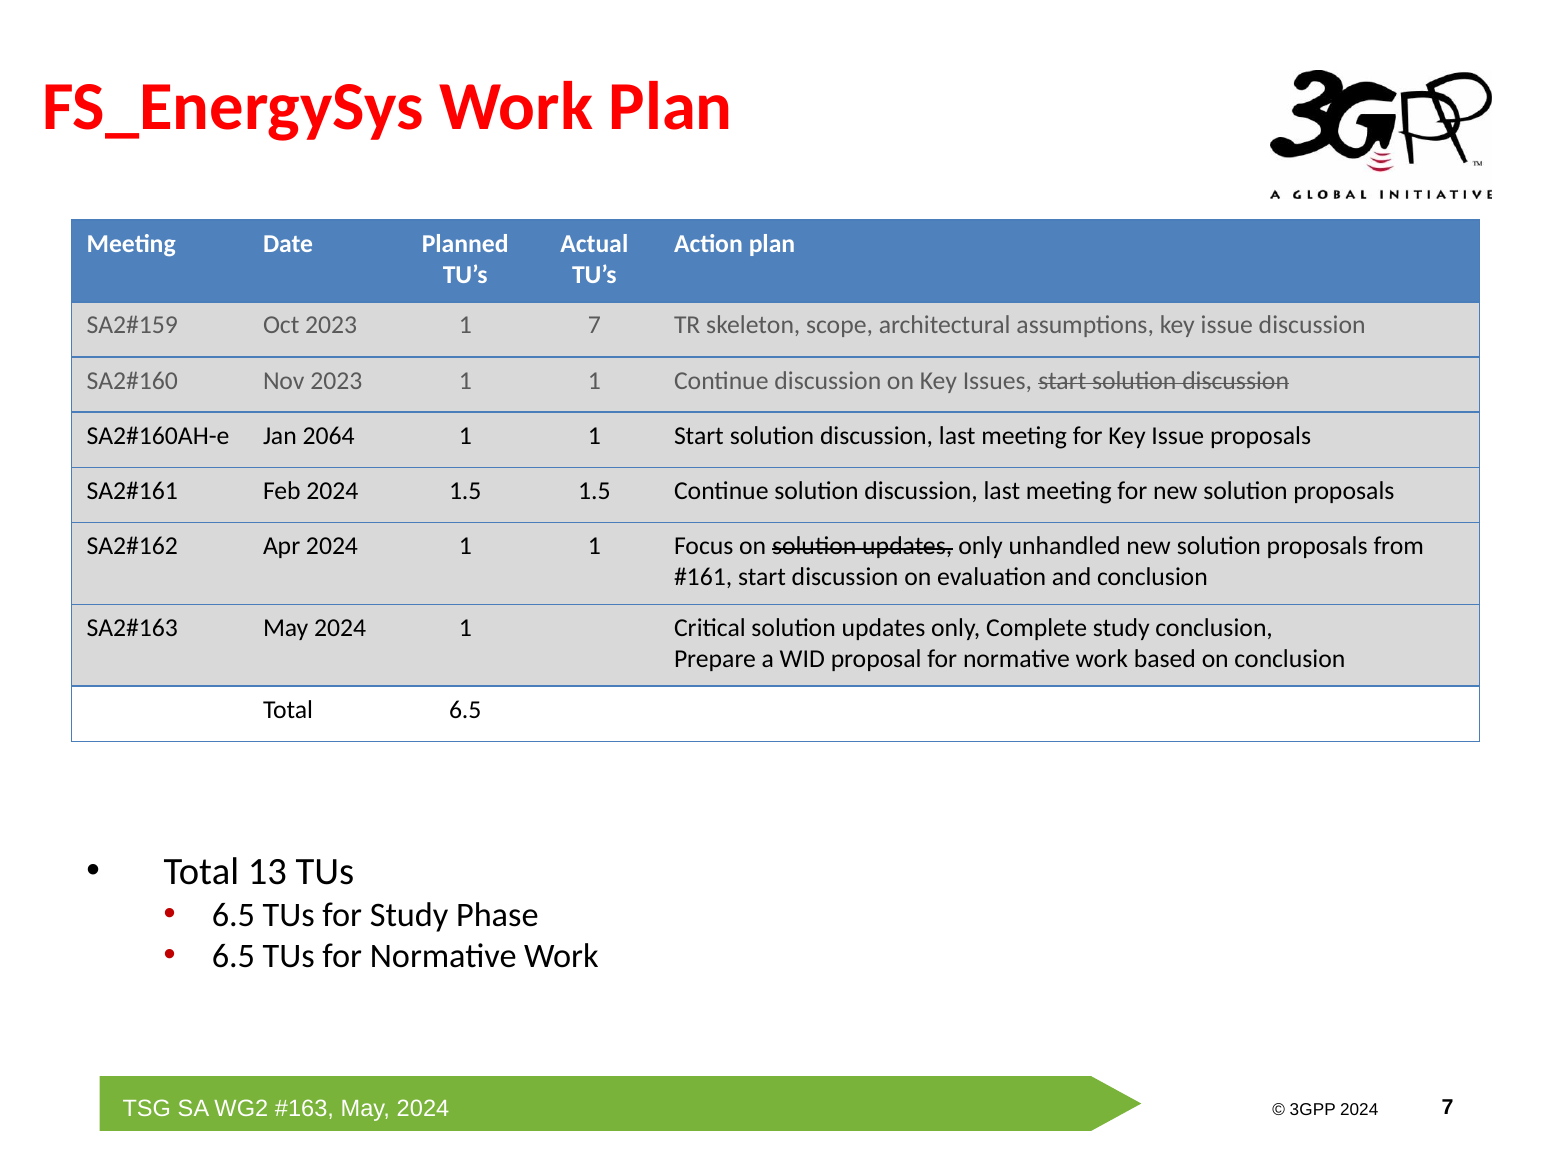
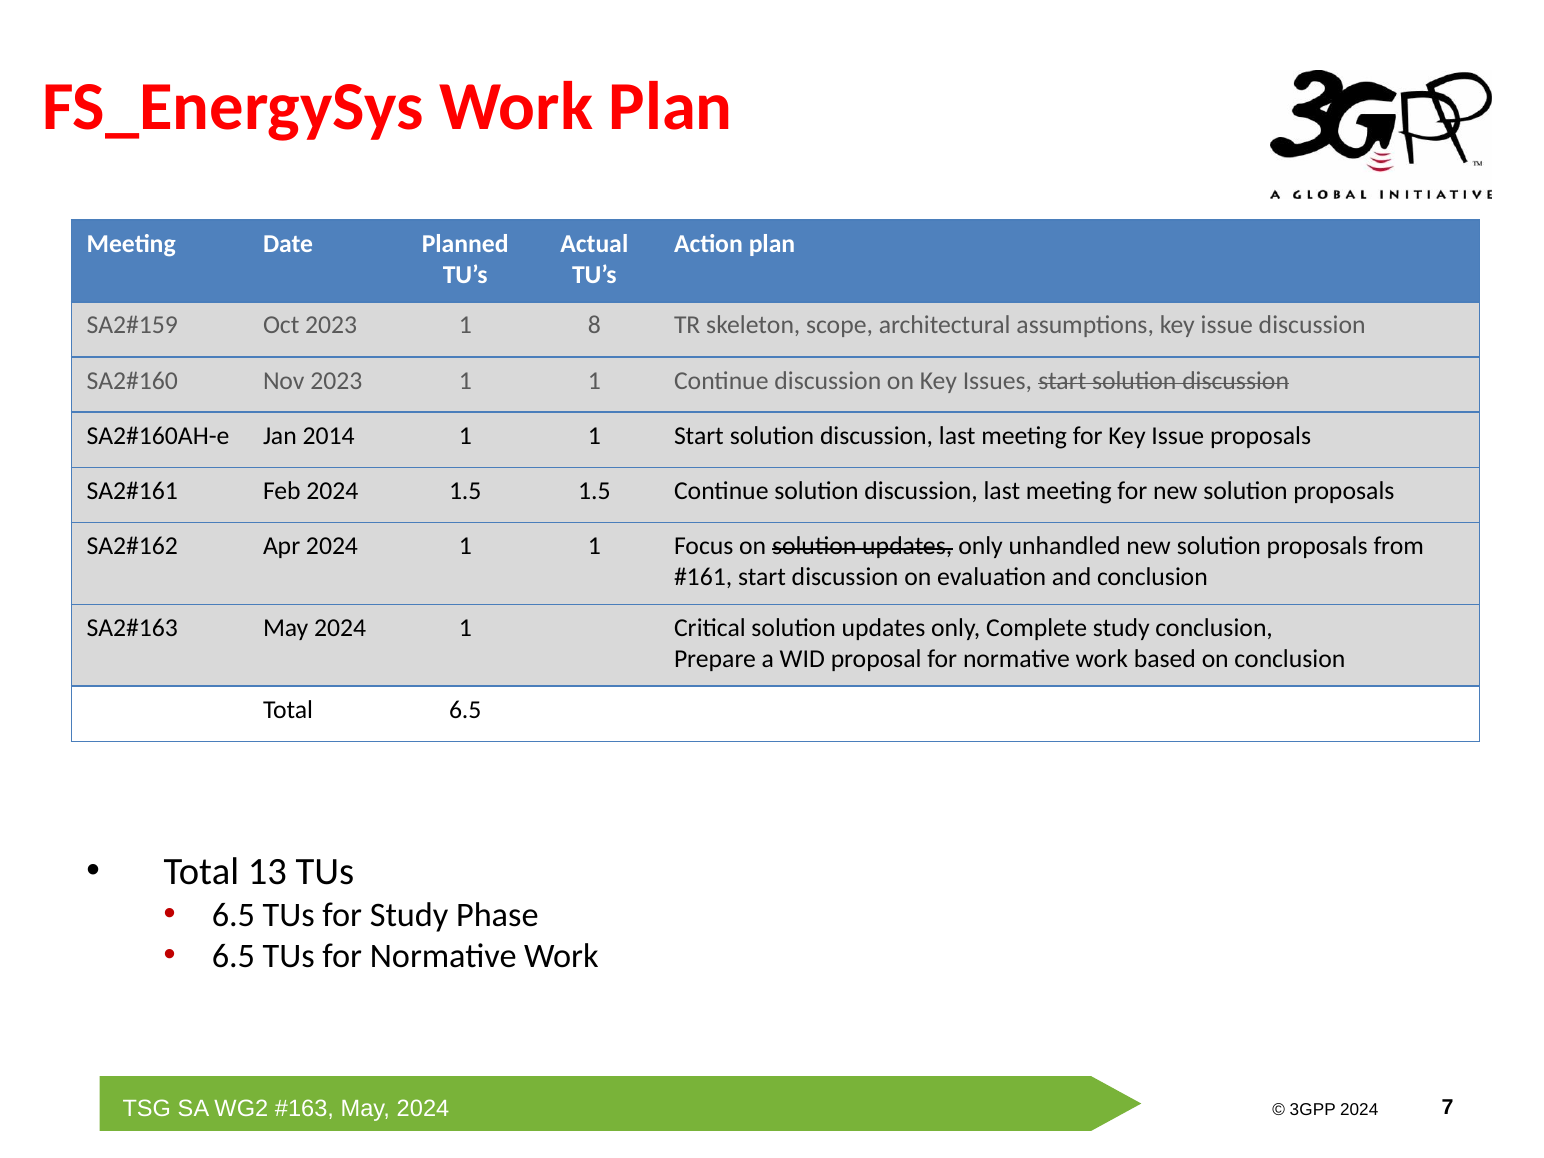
1 7: 7 -> 8 (594, 325)
2064: 2064 -> 2014 (329, 436)
